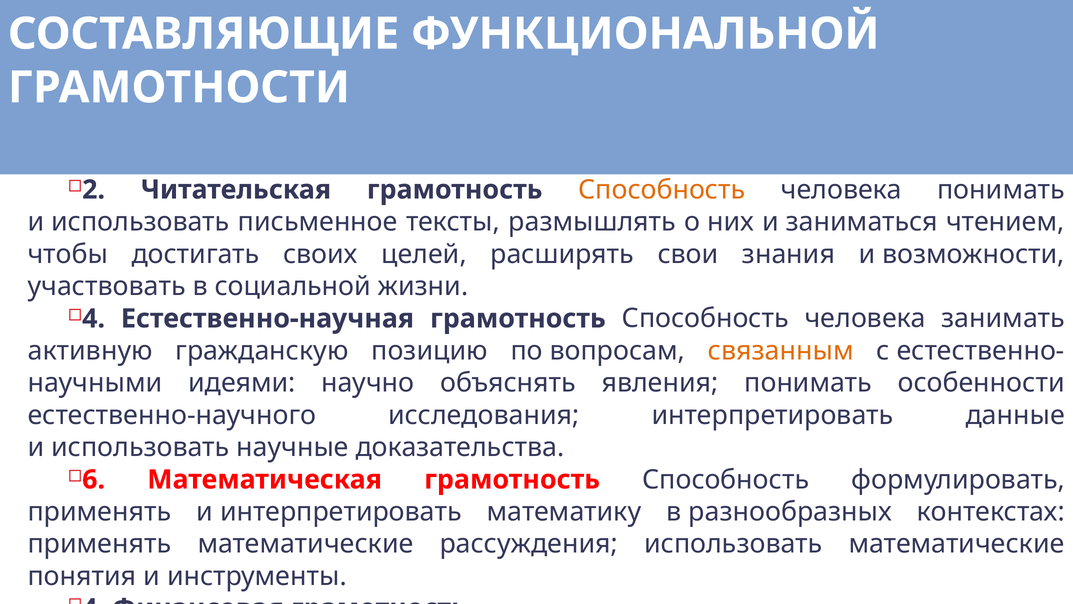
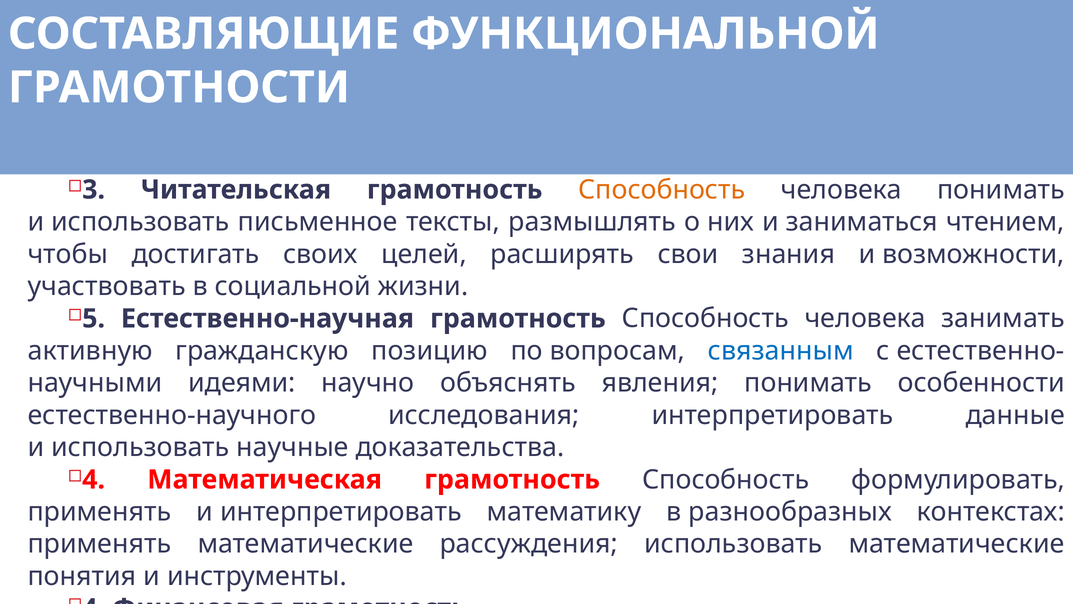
2: 2 -> 3 (94, 190)
4: 4 -> 5 (94, 318)
связанным colour: orange -> blue (781, 351)
6: 6 -> 4 (94, 479)
